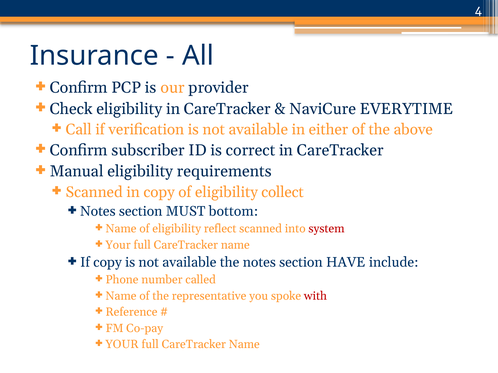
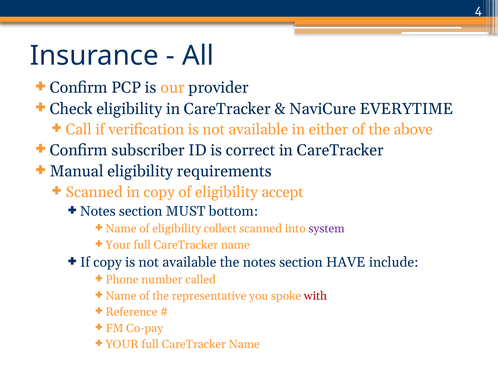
collect: collect -> accept (282, 192)
reflect: reflect -> collect (220, 229)
system colour: red -> purple (327, 229)
